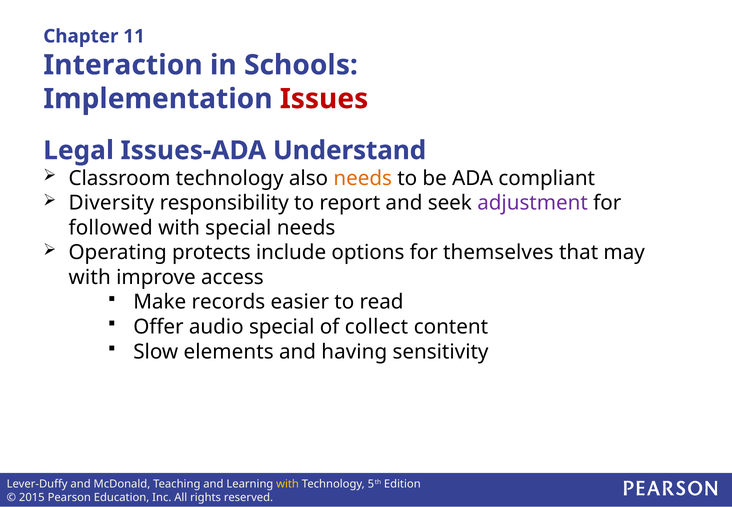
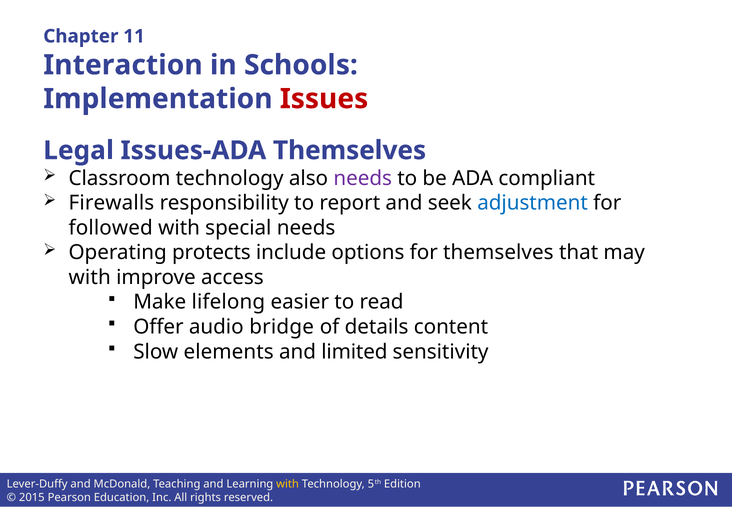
Issues-ADA Understand: Understand -> Themselves (350, 150)
needs colour: orange -> purple (363, 178)
Diversity: Diversity -> Firewalls (111, 203)
adjustment colour: purple -> blue (533, 203)
records: records -> lifelong (228, 302)
audio special: special -> bridge (282, 327)
collect: collect -> details (377, 327)
having: having -> limited (354, 352)
